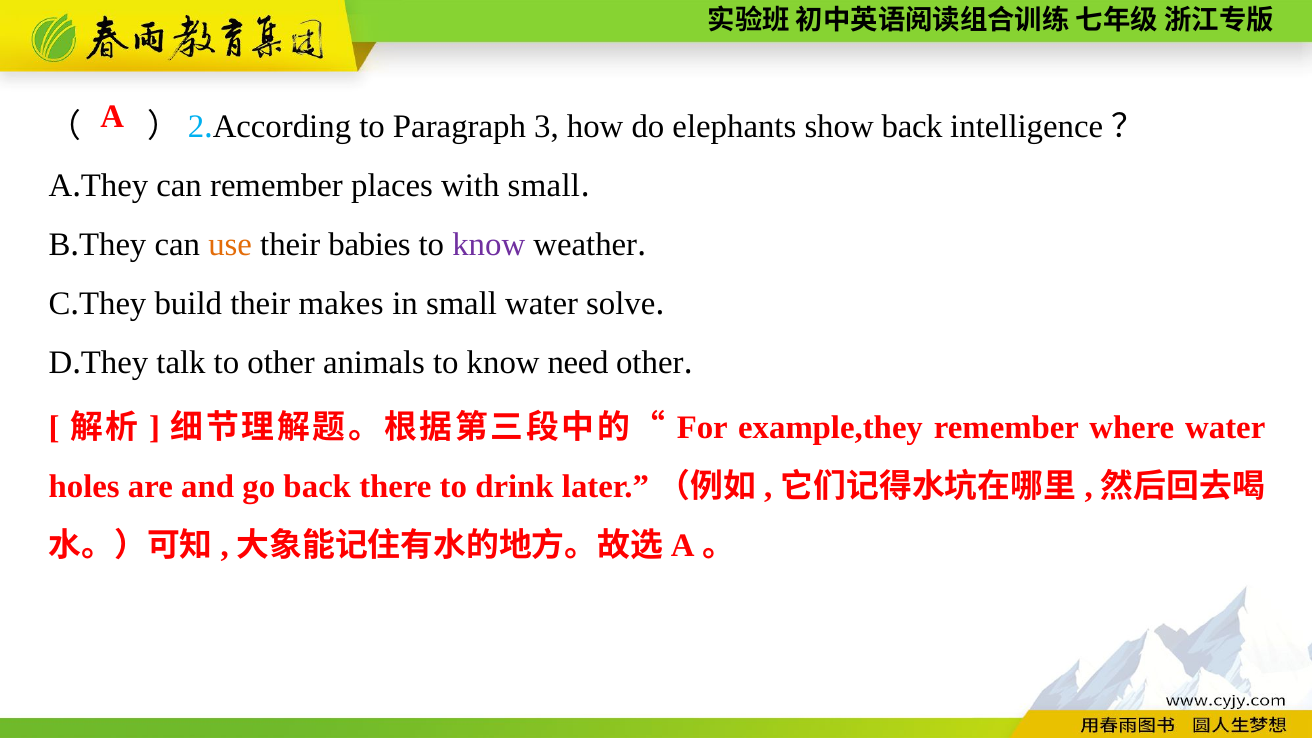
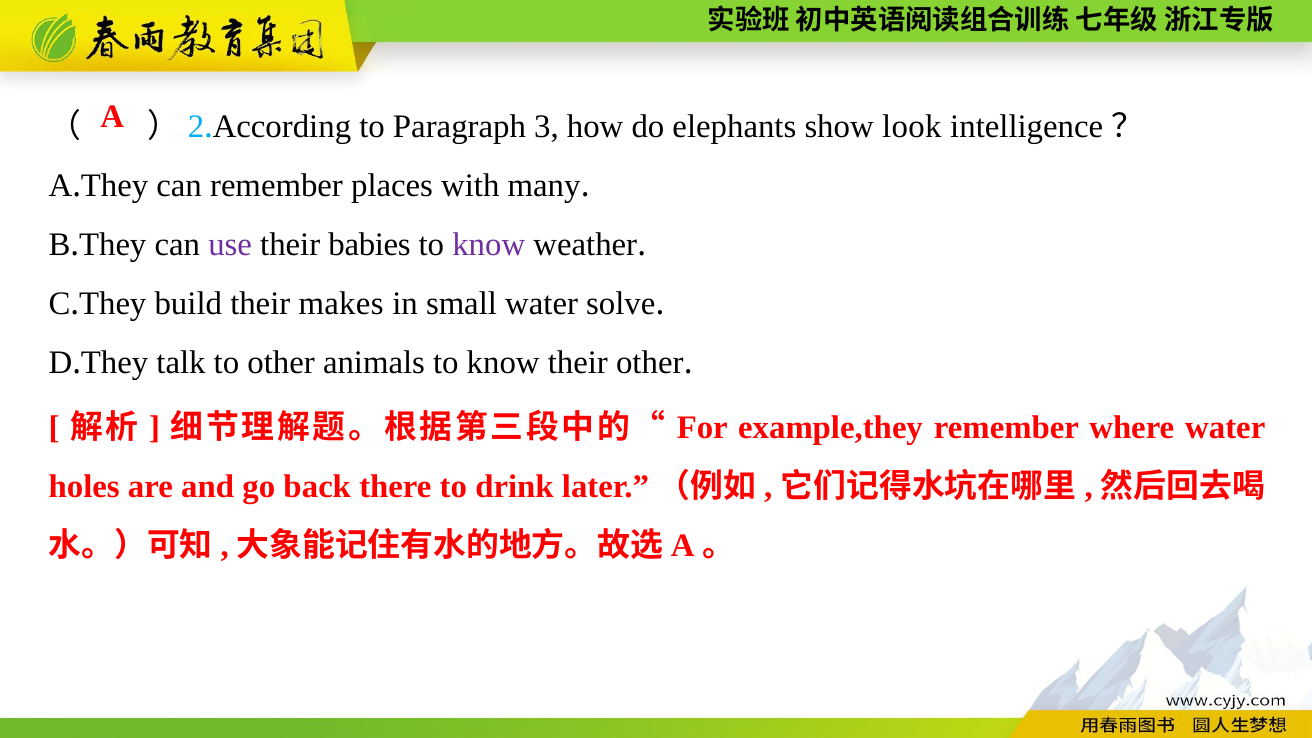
show back: back -> look (912, 127)
with small: small -> many (544, 186)
use colour: orange -> purple (230, 245)
know need: need -> their (578, 363)
